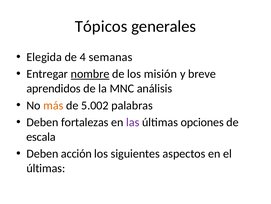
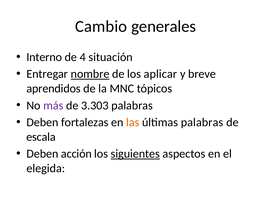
Tópicos: Tópicos -> Cambio (101, 26)
Elegida: Elegida -> Interno (44, 57)
semanas: semanas -> situación (111, 57)
misión: misión -> aplicar (160, 74)
análisis: análisis -> tópicos (154, 88)
más colour: orange -> purple (53, 105)
5.002: 5.002 -> 3.303 (95, 105)
las colour: purple -> orange (133, 122)
últimas opciones: opciones -> palabras (202, 122)
siguientes underline: none -> present (135, 153)
últimas: últimas -> elegida (46, 168)
